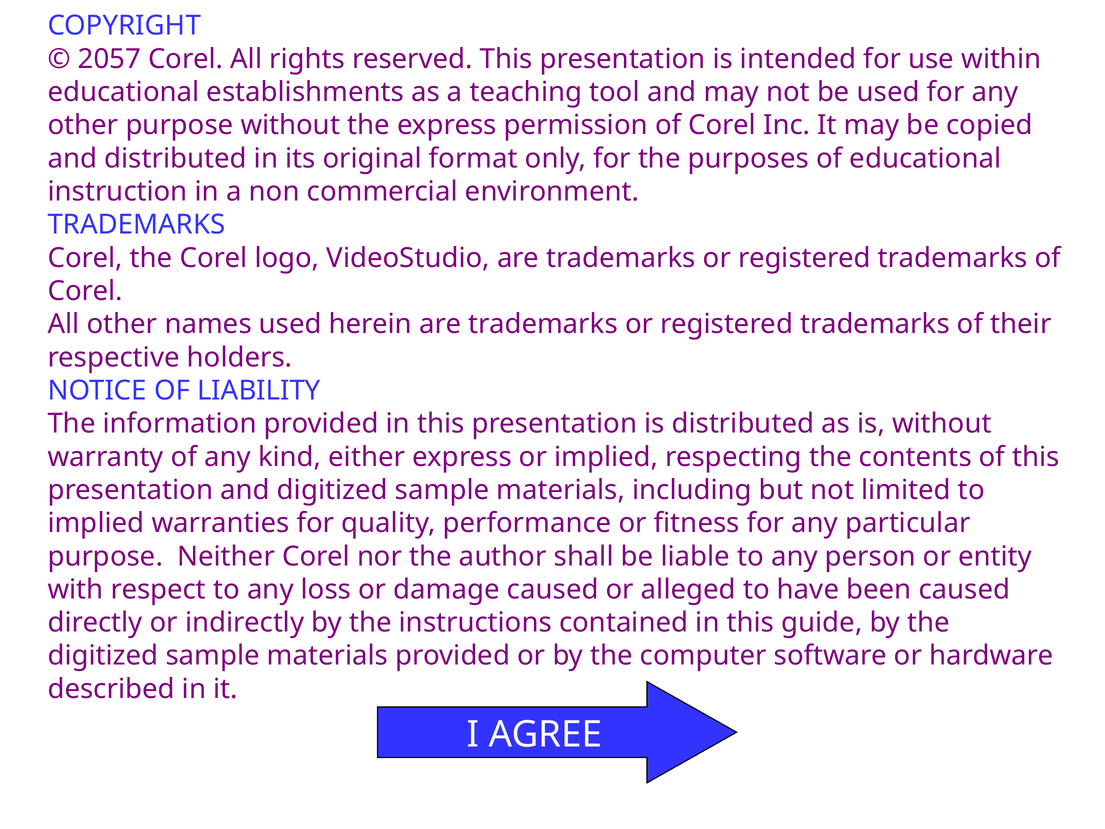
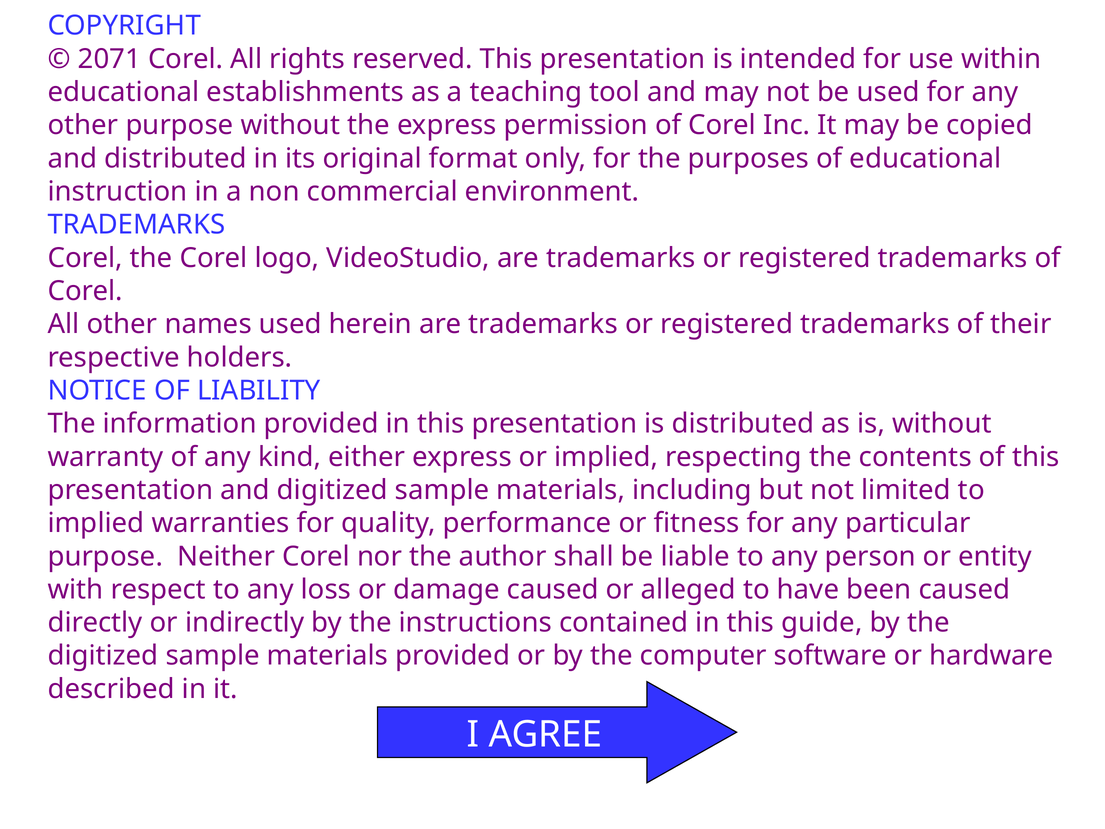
2057: 2057 -> 2071 (109, 59)
